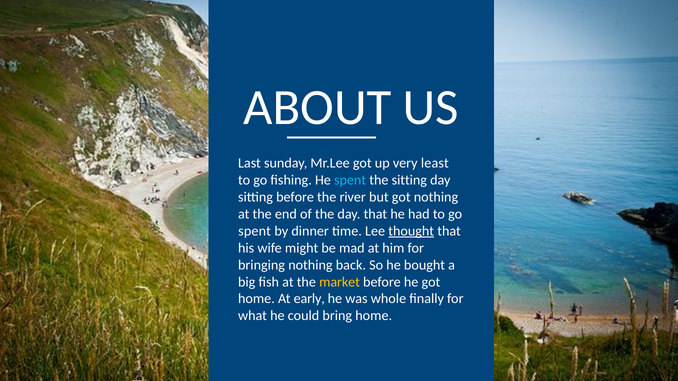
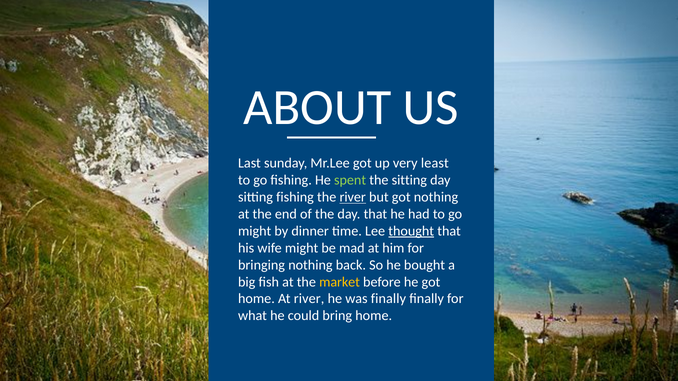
spent colour: light blue -> light green (350, 180)
sitting before: before -> fishing (295, 197)
river underline: none -> present (353, 197)
spent: spent -> might (255, 231)
At early: early -> river (309, 299)
was whole: whole -> finally (388, 299)
